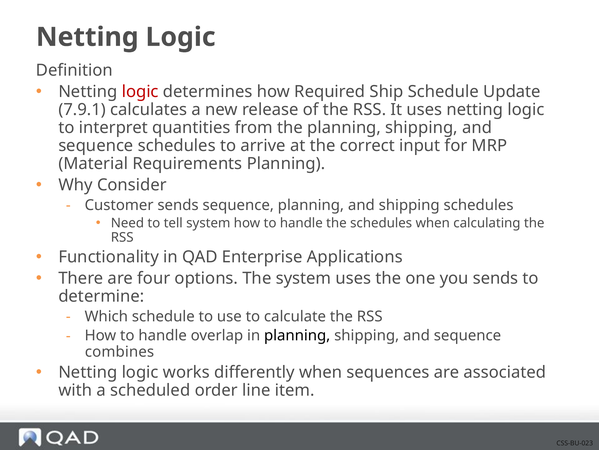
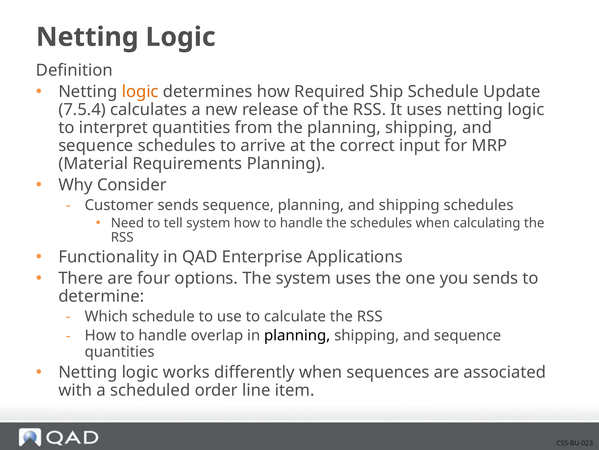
logic colour: red -> orange (140, 92)
7.9.1: 7.9.1 -> 7.5.4 (82, 110)
combines: combines -> quantities (120, 351)
